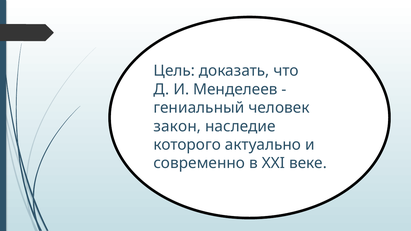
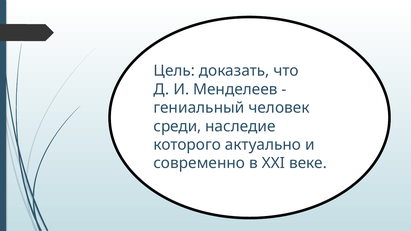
закон: закон -> среди (177, 126)
